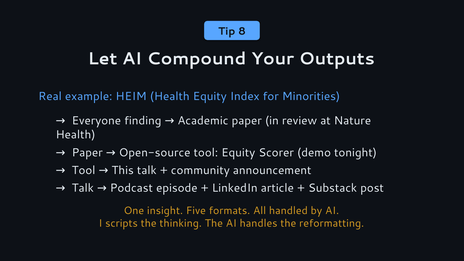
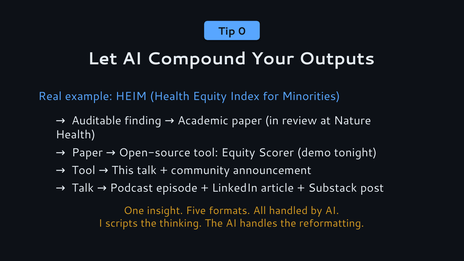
8: 8 -> 0 (242, 31)
Everyone: Everyone -> Auditable (96, 121)
